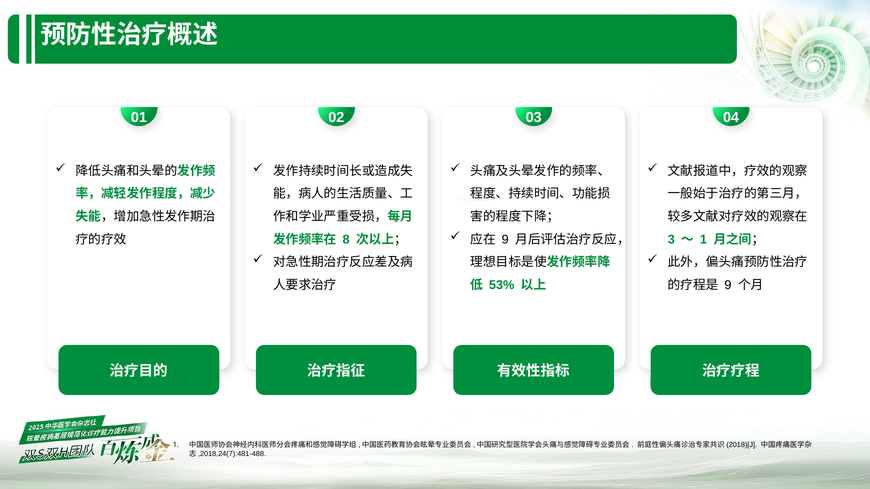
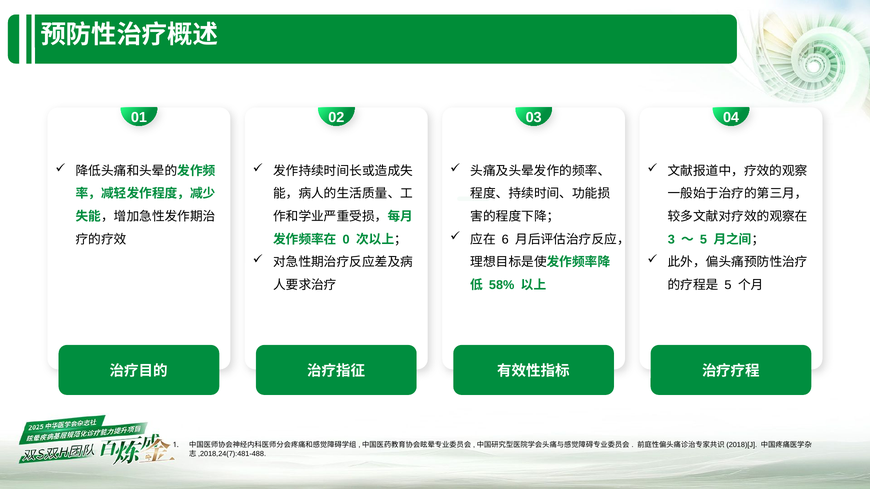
9: 9 -> 6 (505, 240)
1: 1 -> 5 (703, 240)
8: 8 -> 0 (346, 240)
53%: 53% -> 58% (502, 285)
9: 9 -> 5 (728, 285)
